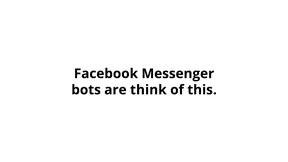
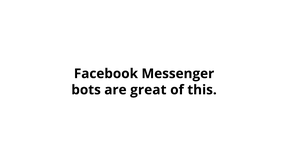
think: think -> great (148, 90)
